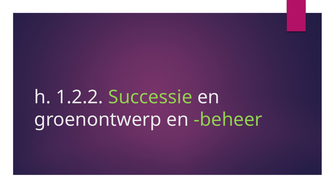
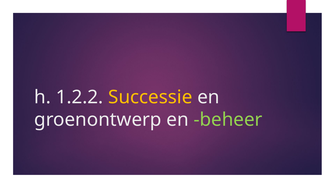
Successie colour: light green -> yellow (150, 97)
